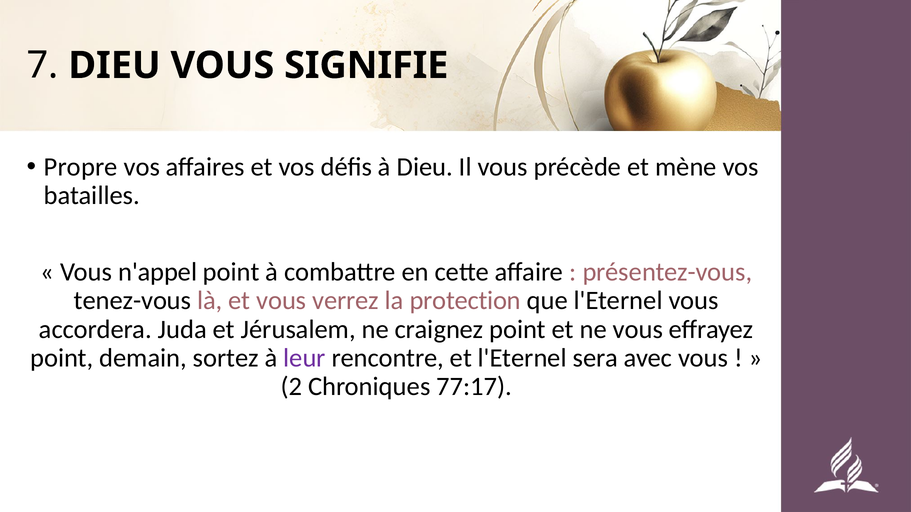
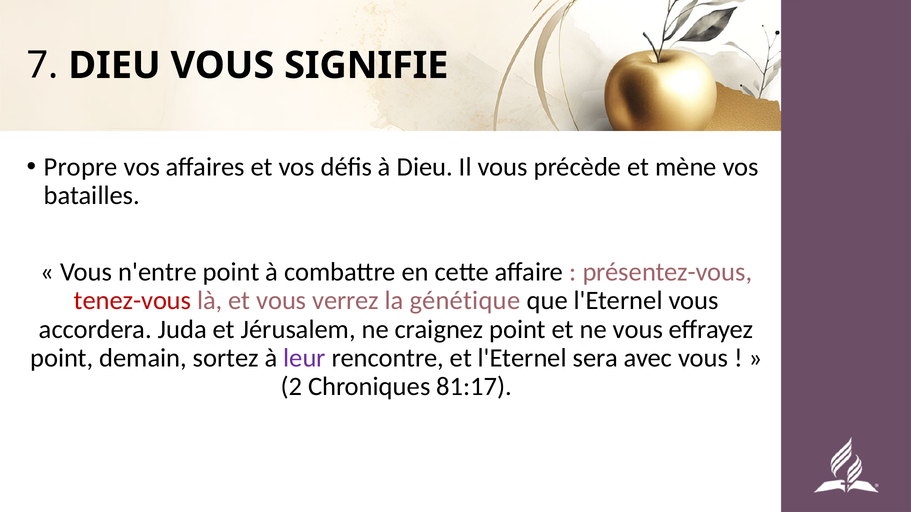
n'appel: n'appel -> n'entre (158, 272)
tenez-vous colour: black -> red (133, 301)
protection: protection -> génétique (465, 301)
77:17: 77:17 -> 81:17 (474, 387)
